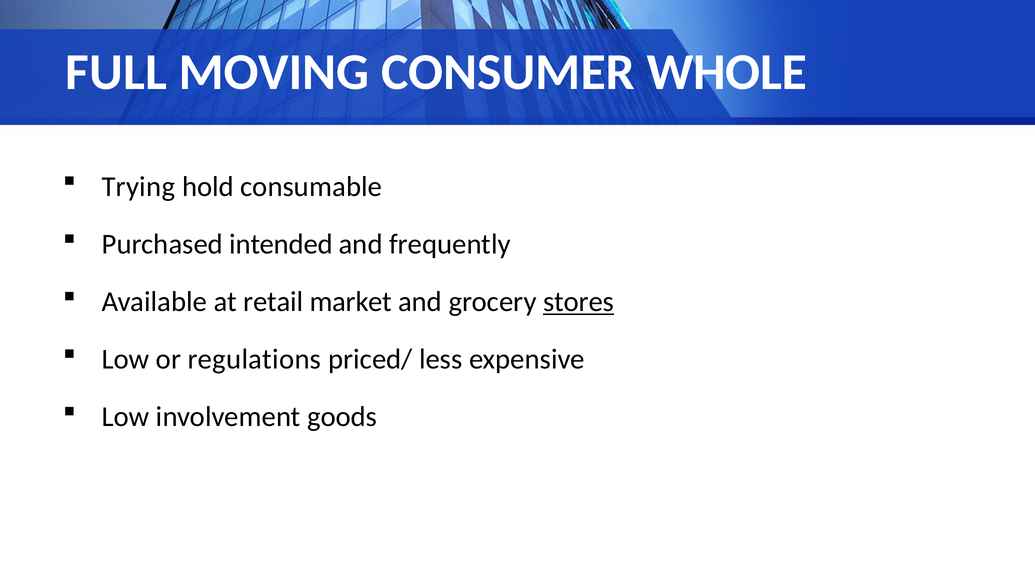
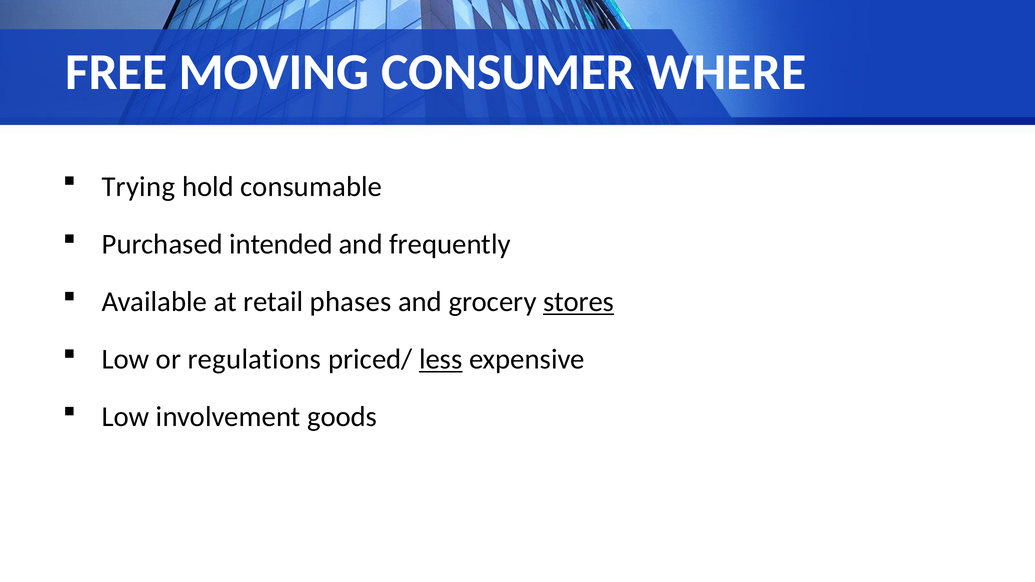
FULL: FULL -> FREE (116, 72)
WHOLE: WHOLE -> WHERE (726, 72)
market: market -> phases (351, 302)
less underline: none -> present (441, 359)
